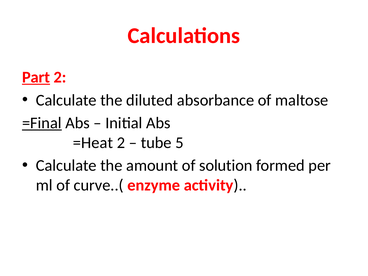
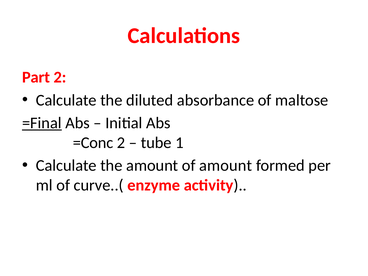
Part underline: present -> none (36, 77)
=Heat: =Heat -> =Conc (93, 143)
5: 5 -> 1 (179, 143)
of solution: solution -> amount (226, 166)
